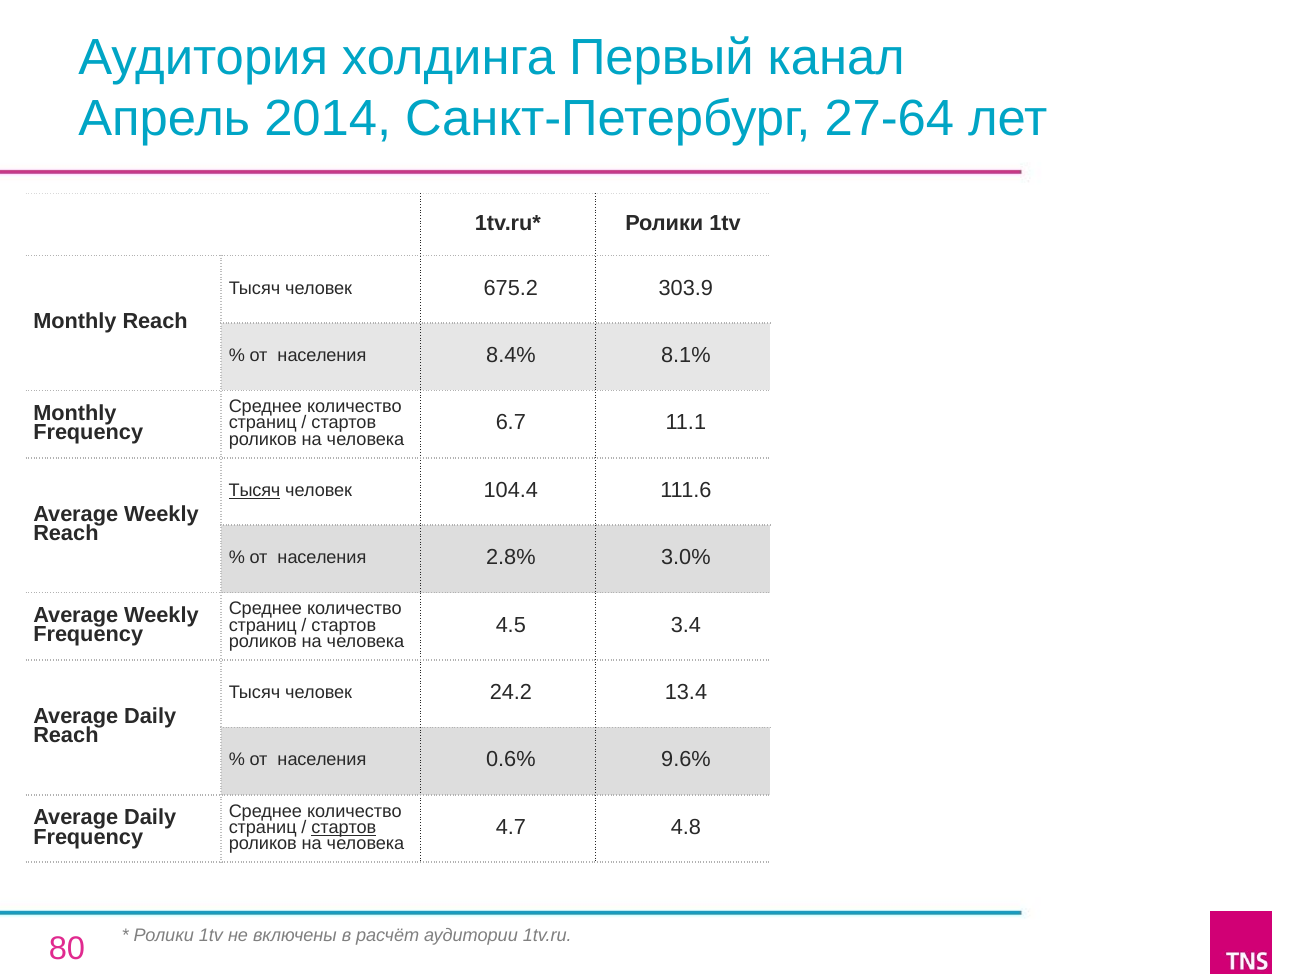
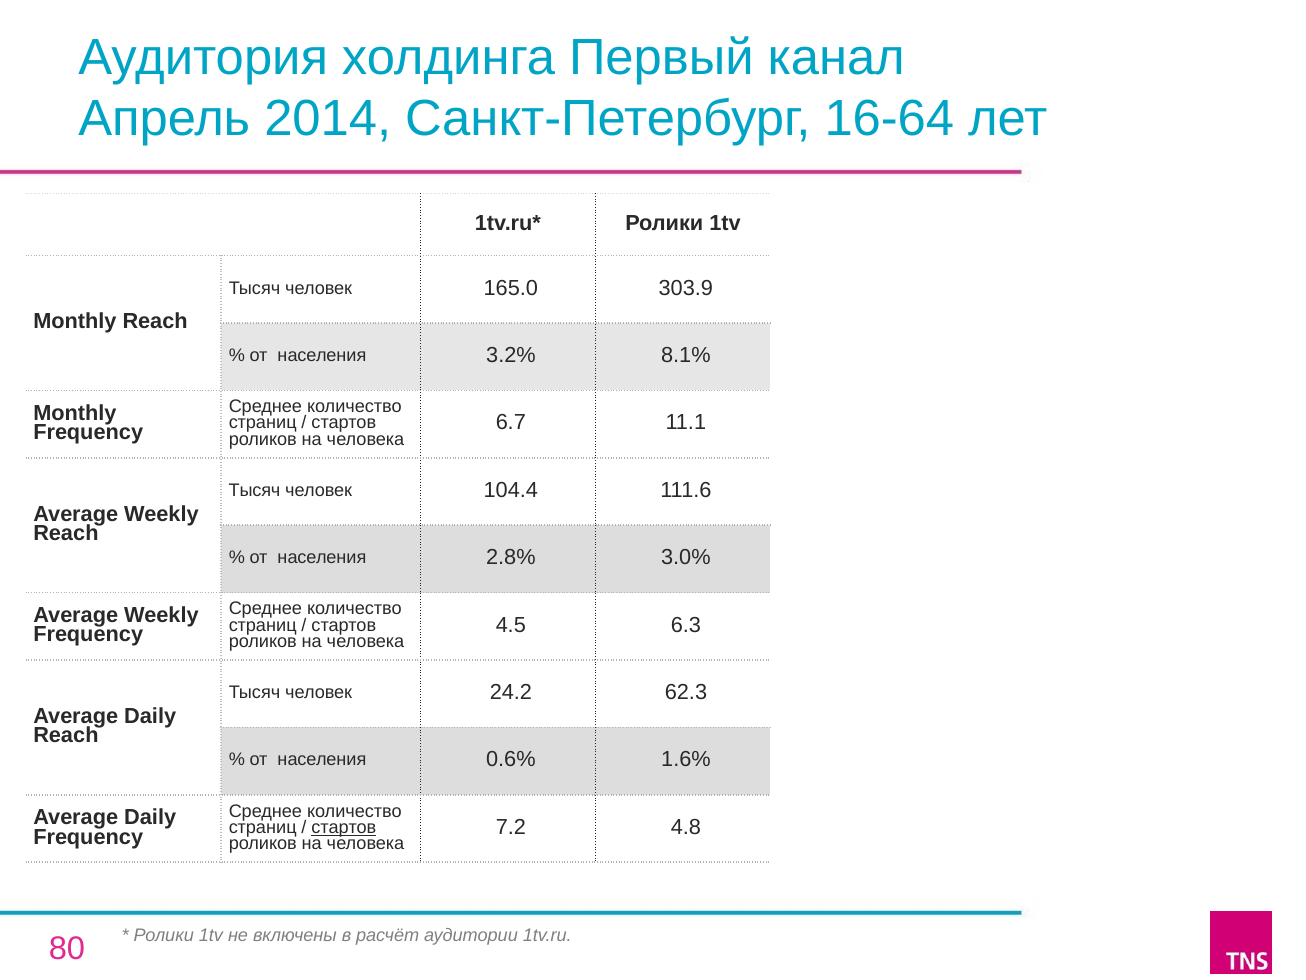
27-64: 27-64 -> 16-64 (889, 119)
675.2: 675.2 -> 165.0 (511, 288)
8.4%: 8.4% -> 3.2% (511, 355)
Тысяч underline: present -> none (255, 490)
3.4: 3.4 -> 6.3 (686, 625)
13.4: 13.4 -> 62.3 (686, 692)
9.6%: 9.6% -> 1.6% (686, 759)
4.7: 4.7 -> 7.2 (511, 827)
